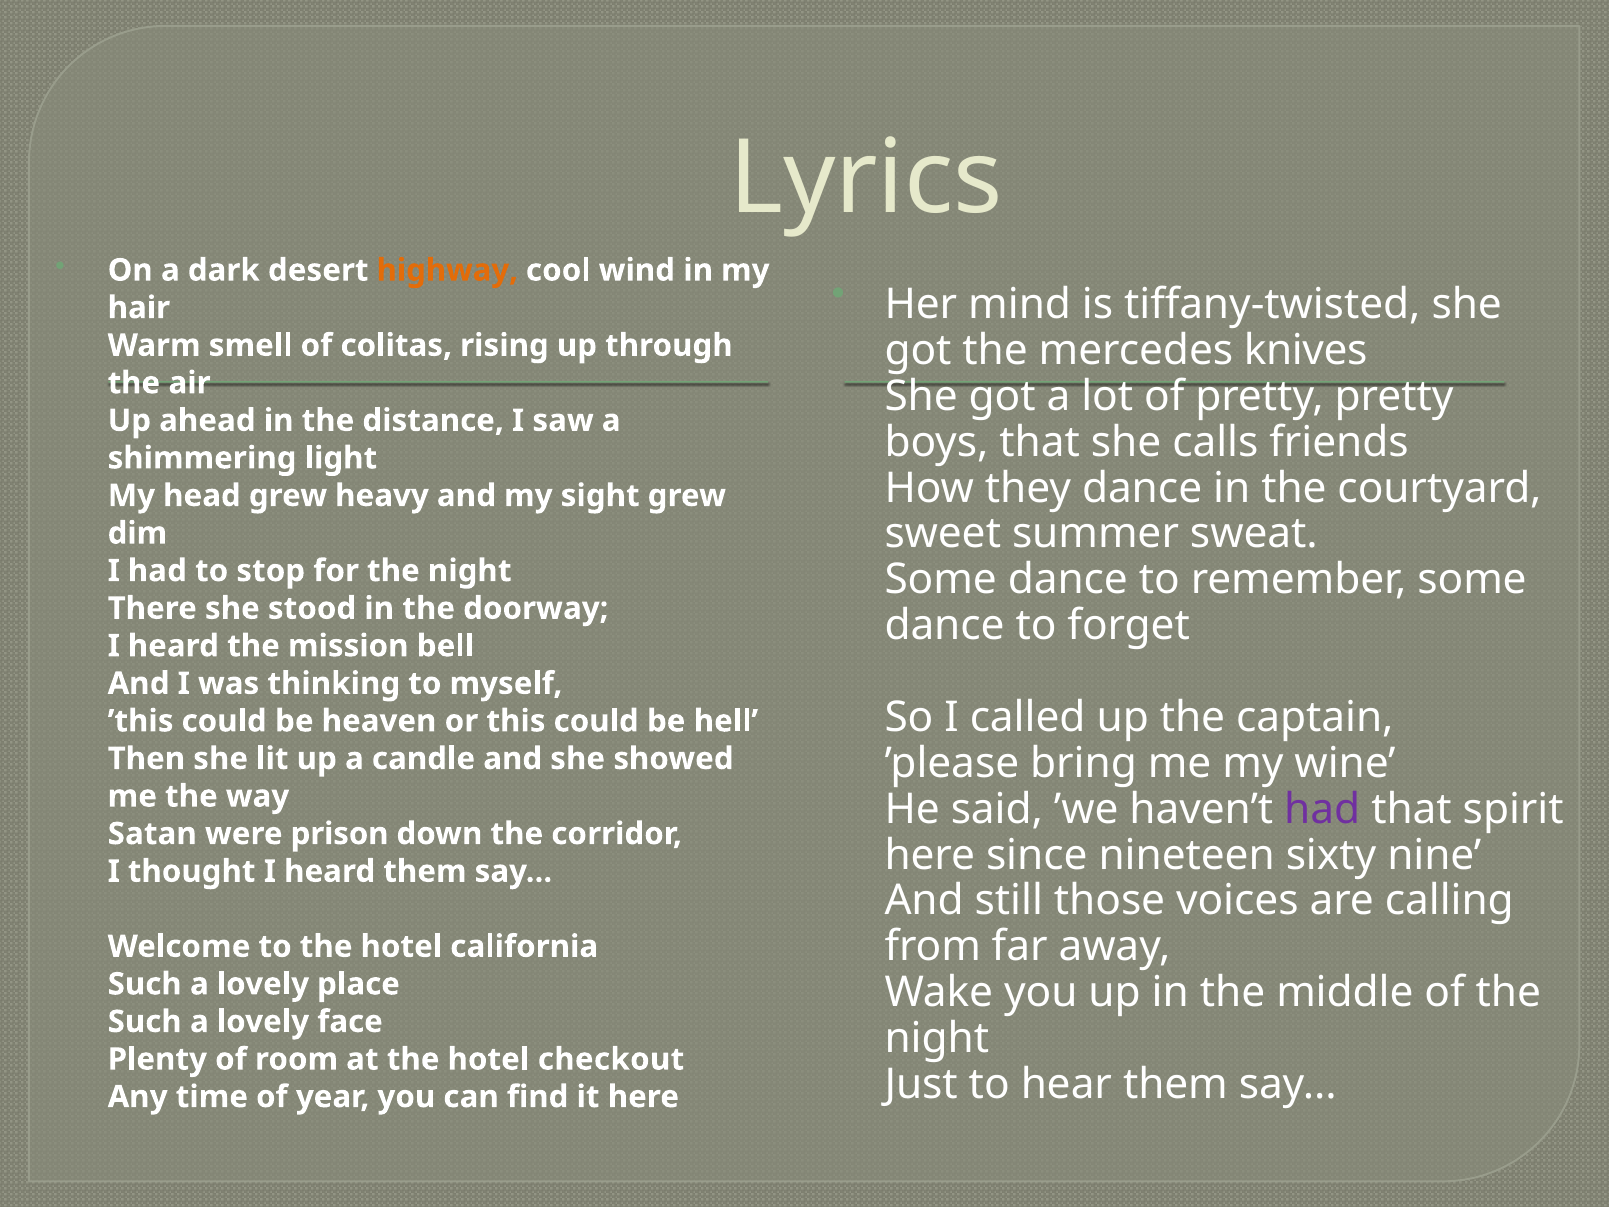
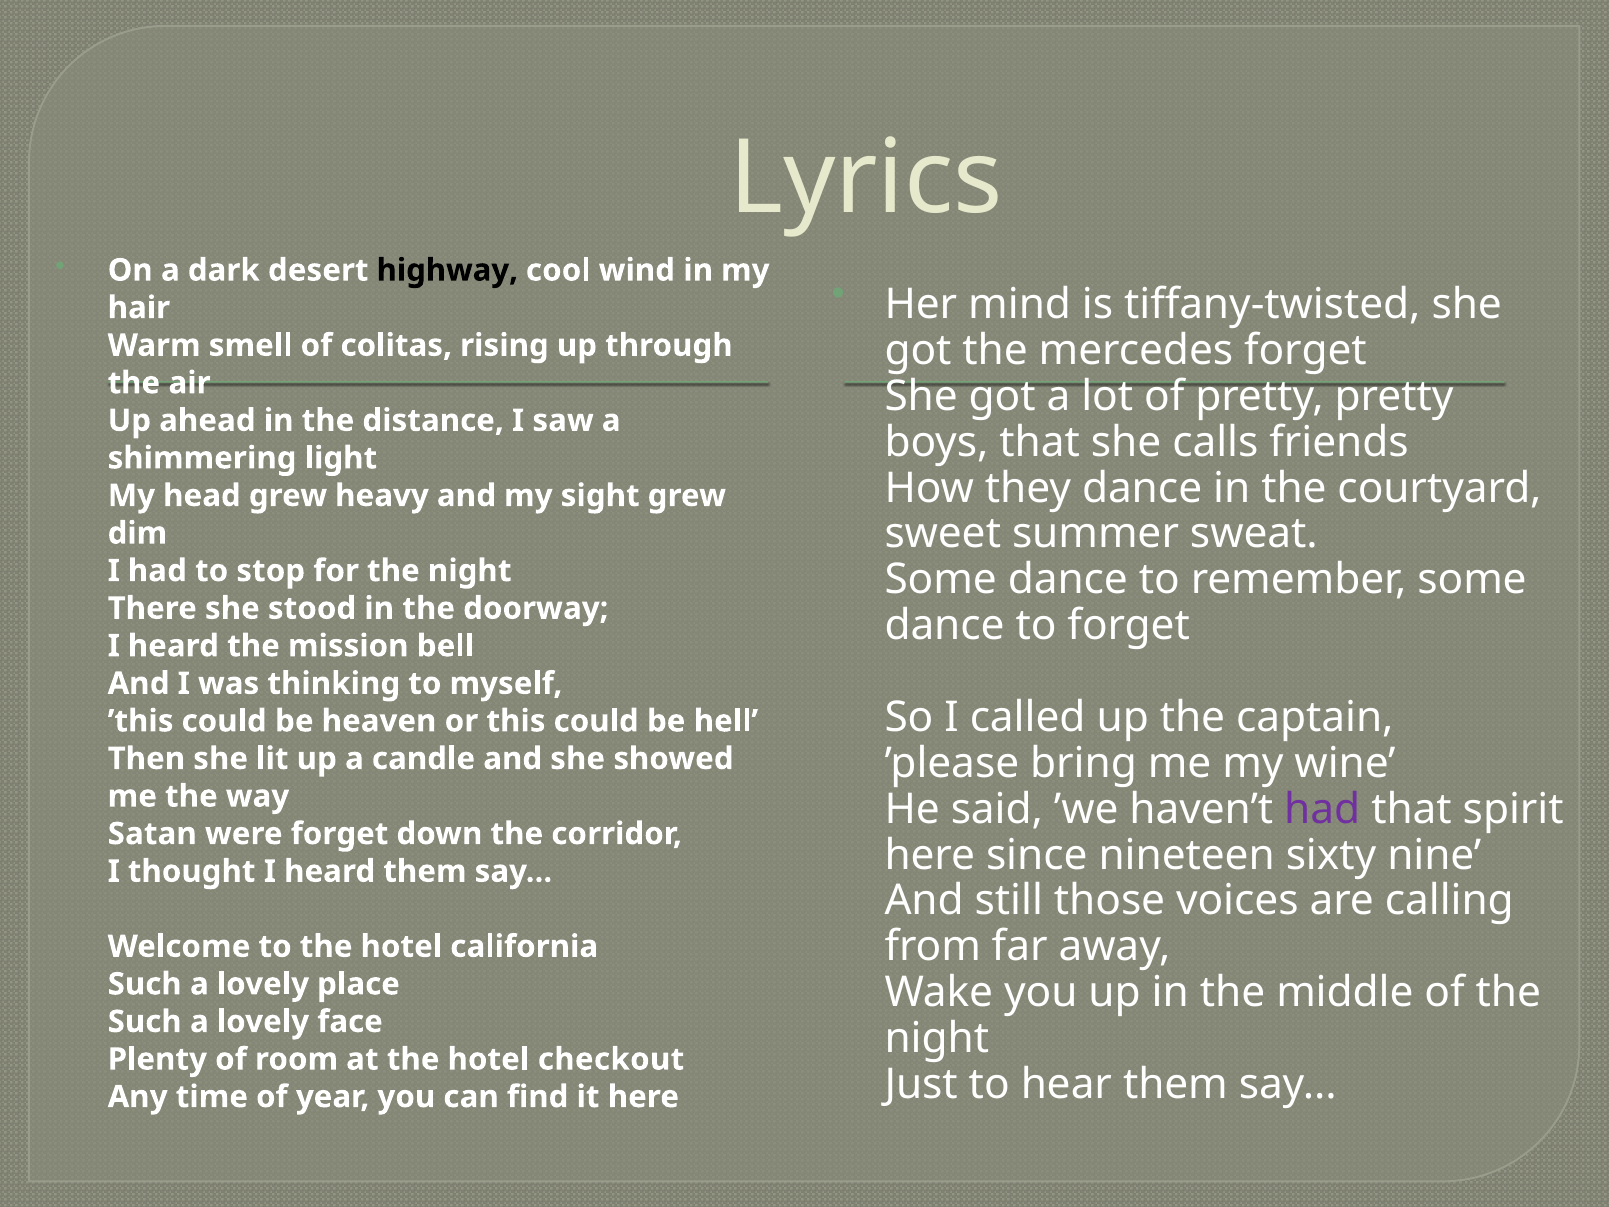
highway colour: orange -> black (447, 270)
mercedes knives: knives -> forget (1305, 350)
were prison: prison -> forget (339, 834)
